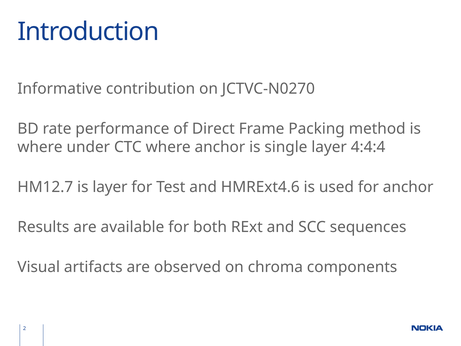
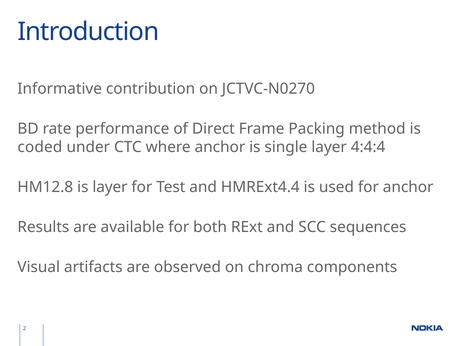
where: where -> coded (40, 147)
HM12.7: HM12.7 -> HM12.8 (45, 187)
HMRExt4.6: HMRExt4.6 -> HMRExt4.4 (260, 187)
